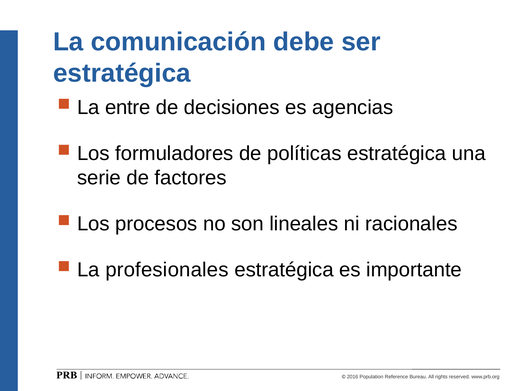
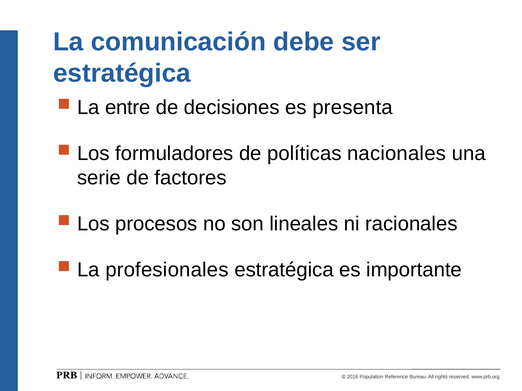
agencias: agencias -> presenta (353, 108)
políticas estratégica: estratégica -> nacionales (397, 154)
